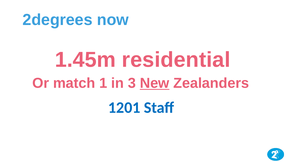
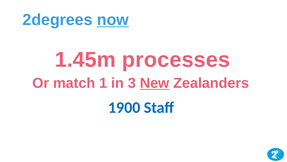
now underline: none -> present (113, 20)
residential: residential -> processes (176, 60)
1201: 1201 -> 1900 (124, 107)
